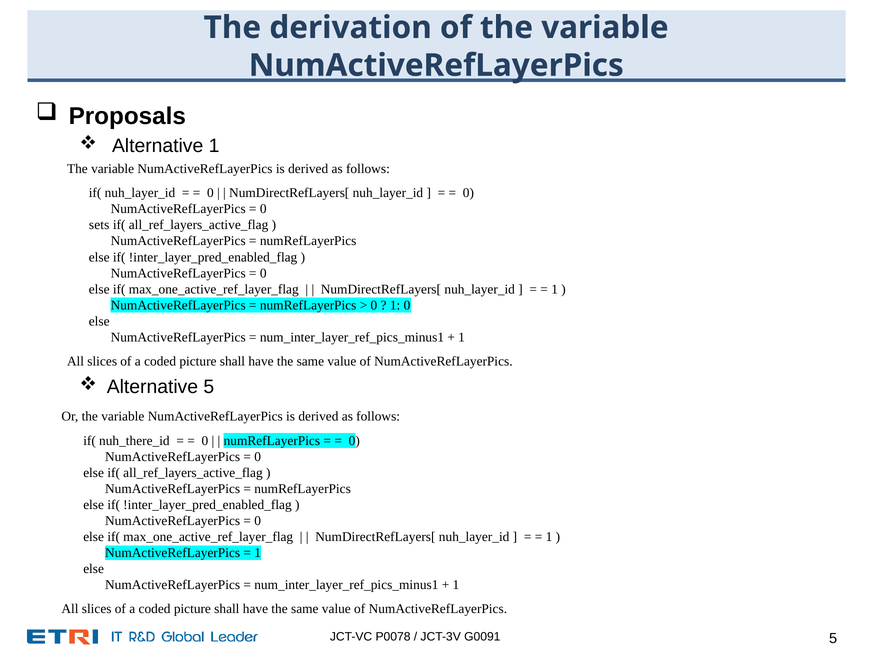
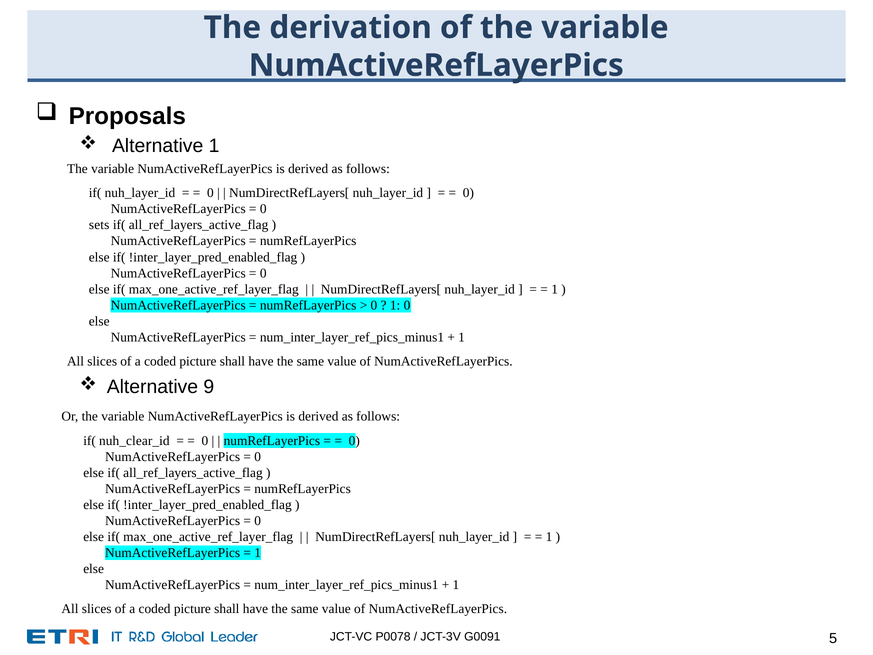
Alternative 5: 5 -> 9 (209, 387)
nuh_there_id: nuh_there_id -> nuh_clear_id (134, 440)
